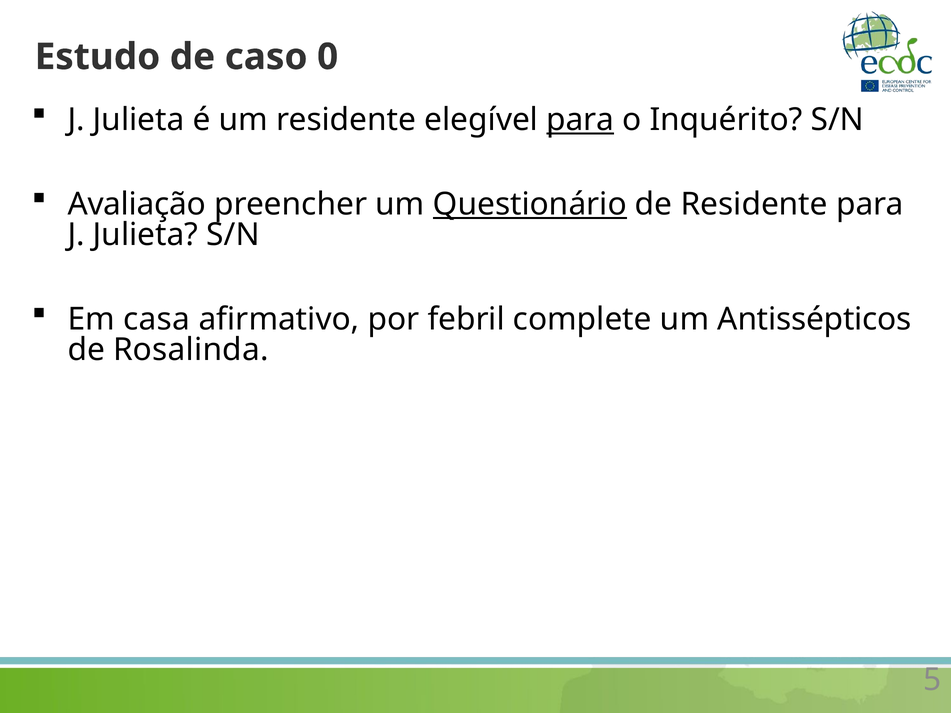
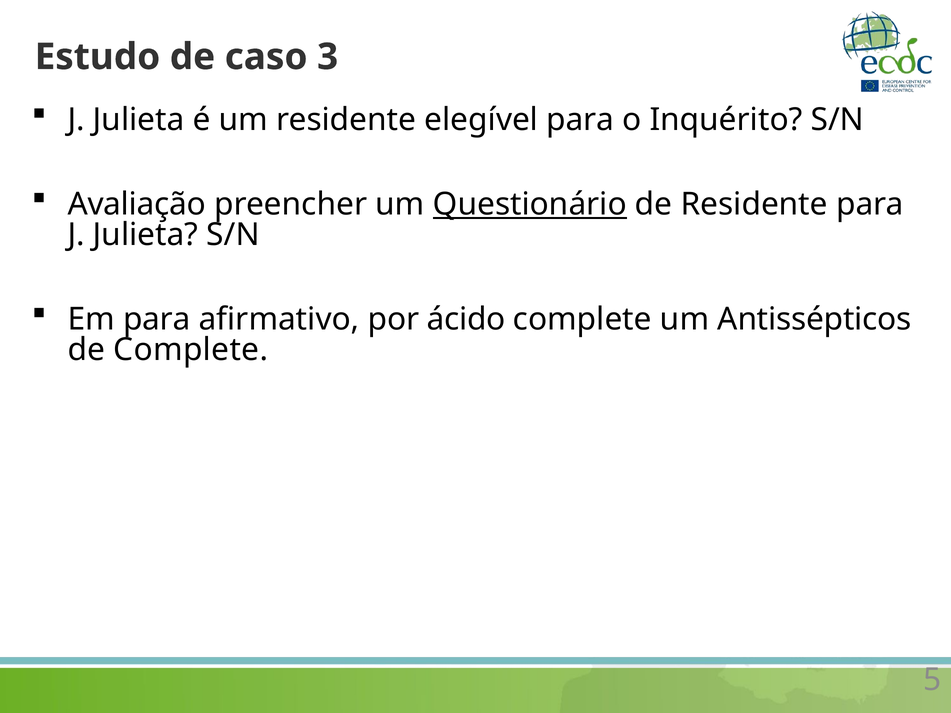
0: 0 -> 3 (328, 57)
para underline: present -> none (580, 120)
Em casa: casa -> para (157, 320)
febril: febril -> ácido (466, 320)
de Rosalinda: Rosalinda -> Complete (191, 350)
